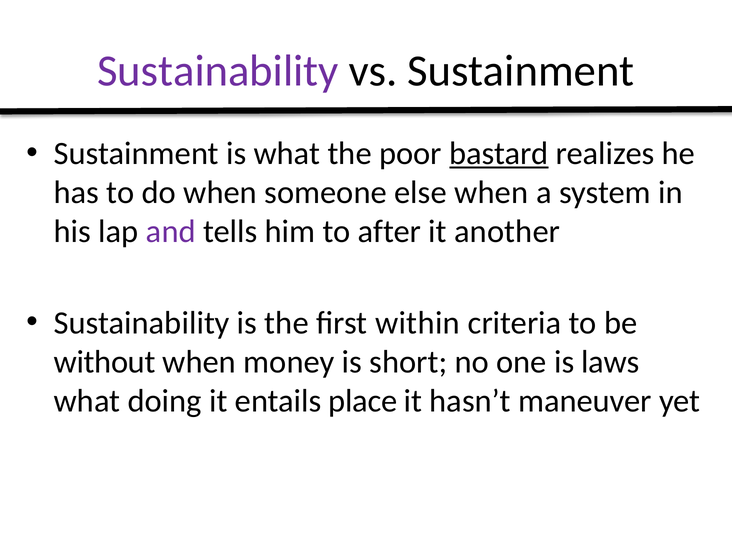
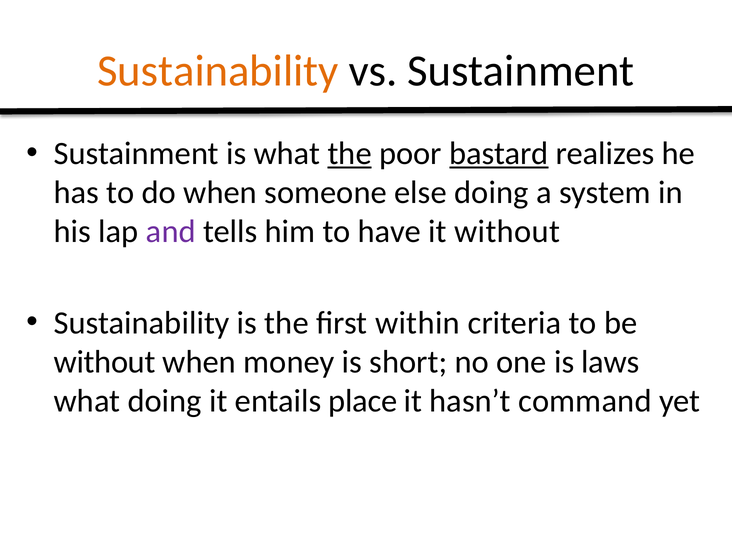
Sustainability colour: purple -> orange (218, 71)
the underline: none -> present (350, 154)
else when: when -> doing (491, 193)
after: after -> have (389, 232)
it another: another -> without (507, 232)
maneuver: maneuver -> command (585, 401)
